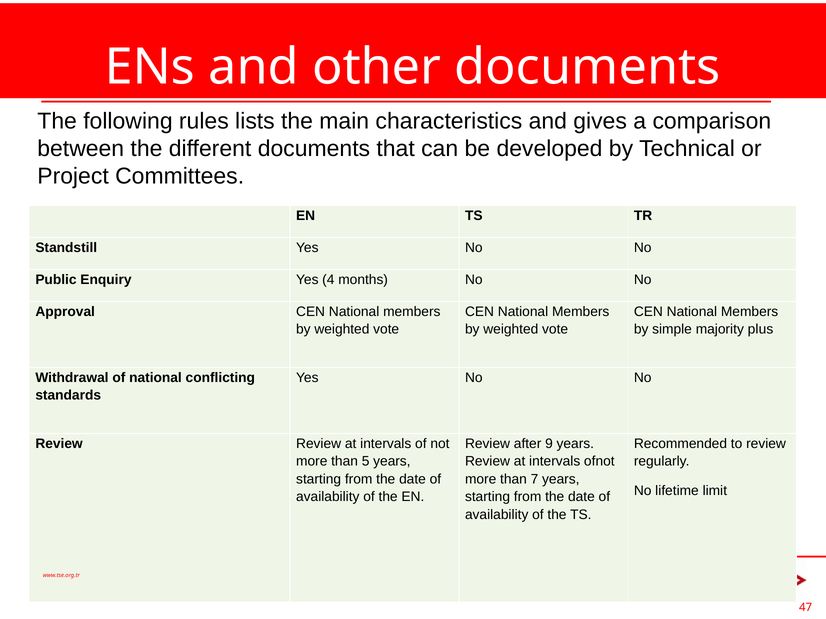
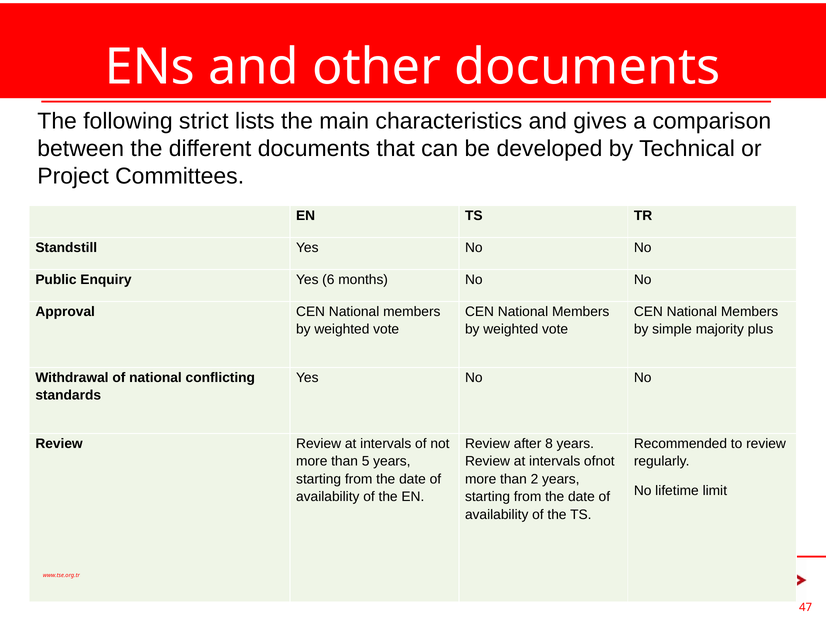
rules: rules -> strict (204, 121)
4: 4 -> 6 (328, 280)
9: 9 -> 8 (549, 444)
7: 7 -> 2 (535, 480)
